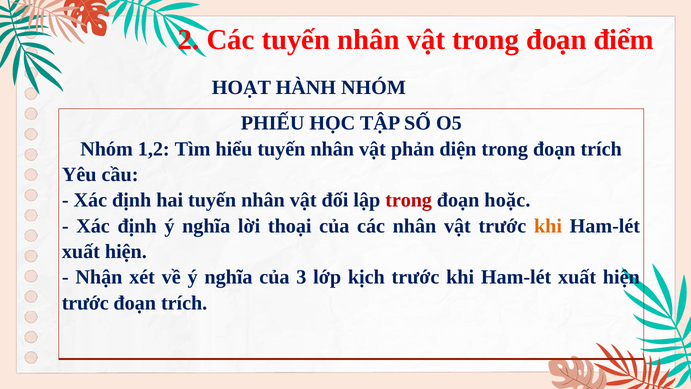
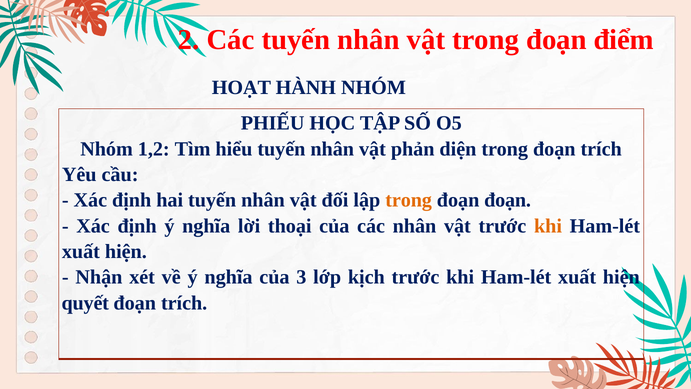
trong colour: red -> orange (409, 200)
đoạn hoặc: hoặc -> đoạn (508, 200)
trước: trước -> quyết (85, 303)
